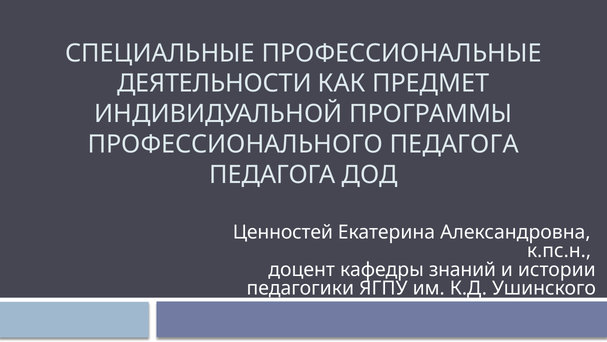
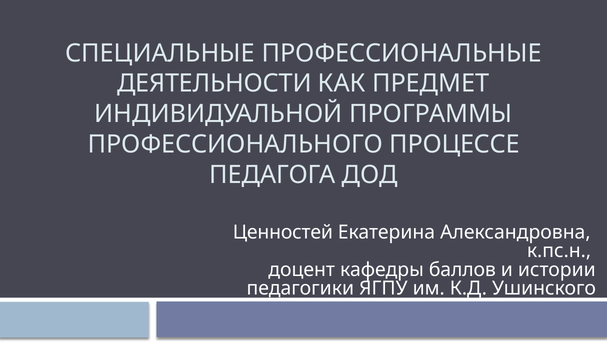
ПРОФЕССИОНАЛЬНОГО ПЕДАГОГА: ПЕДАГОГА -> ПРОЦЕССЕ (455, 144)
знаний: знаний -> баллов (462, 269)
